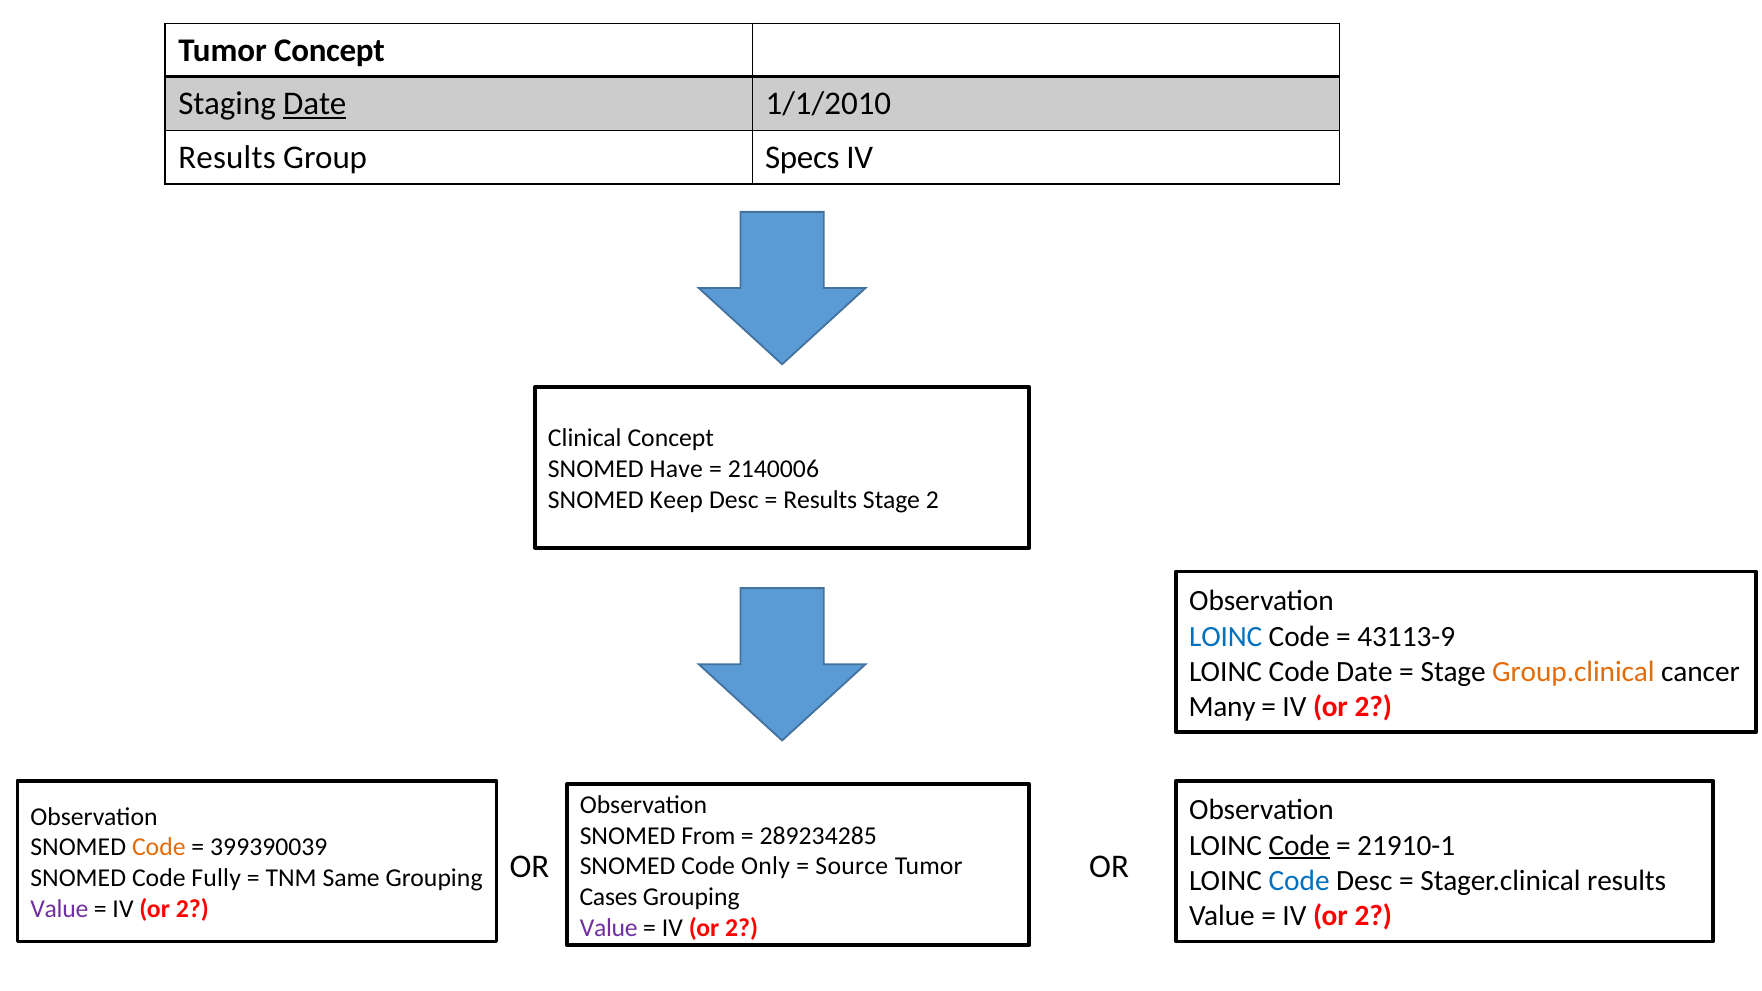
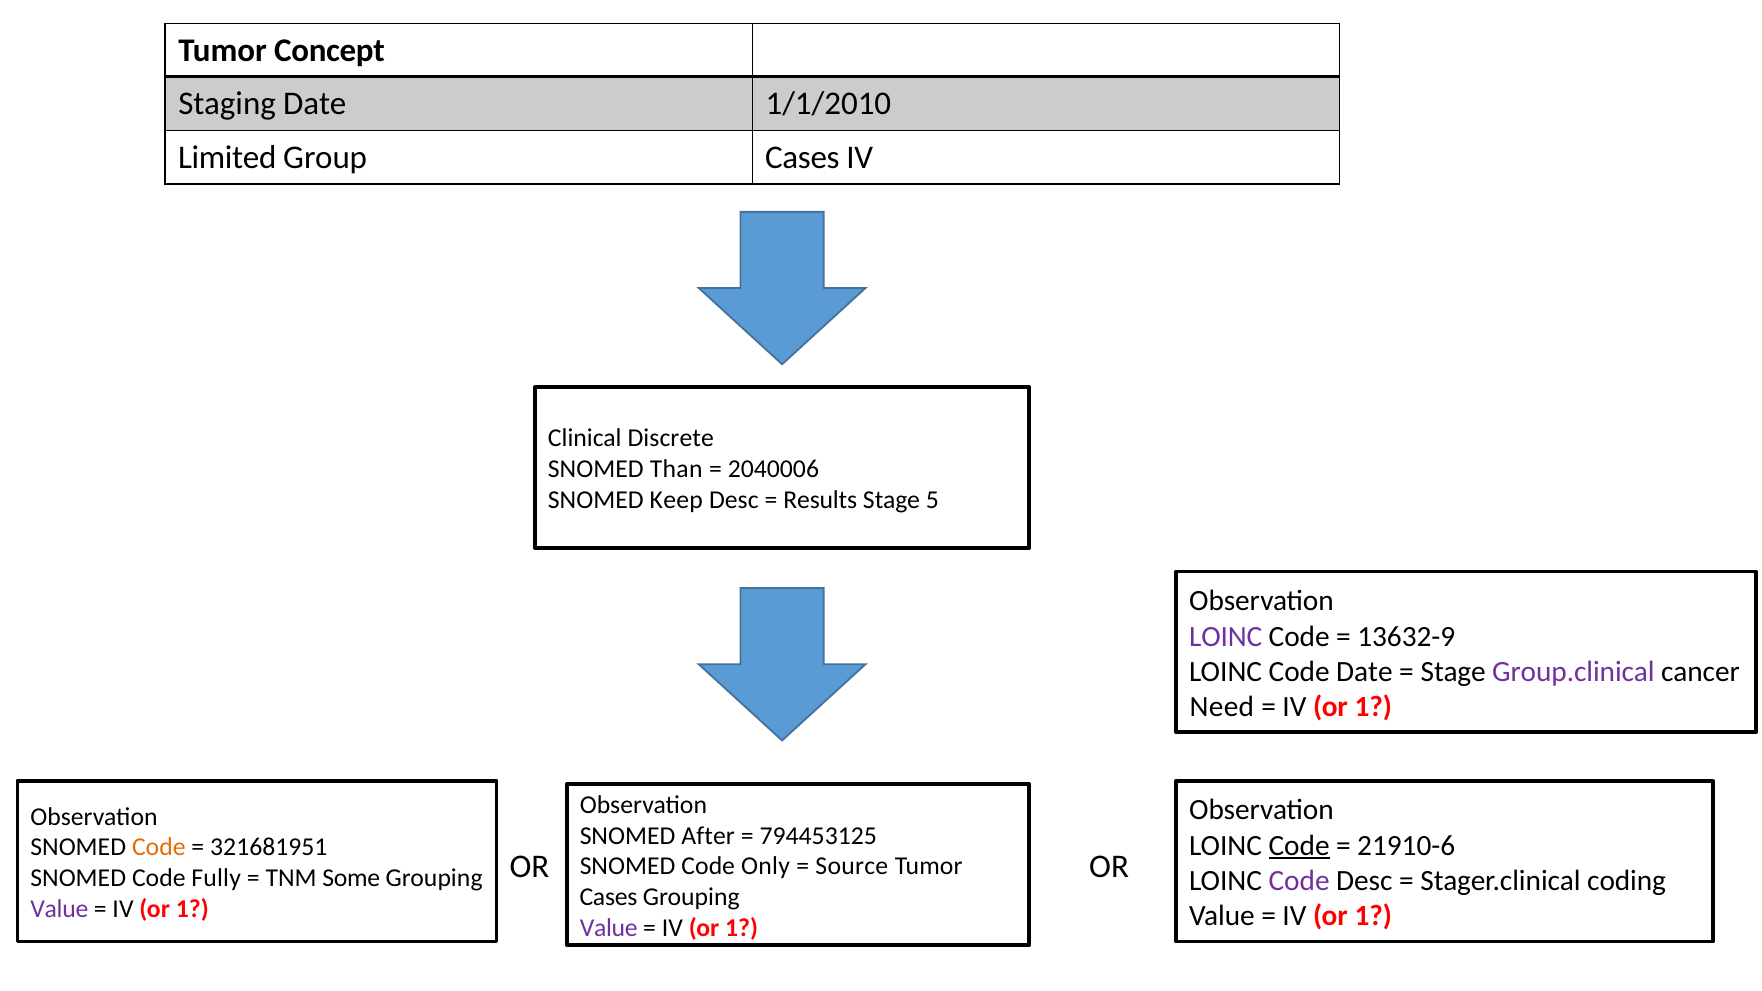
Date underline: present -> none (315, 104)
Results: Results -> Limited (227, 158)
Group Specs: Specs -> Cases (802, 158)
Clinical Concept: Concept -> Discrete (671, 438)
Have: Have -> Than (676, 469)
2140006: 2140006 -> 2040006 (773, 469)
Stage 2: 2 -> 5 (932, 500)
LOINC colour: blue -> purple (1226, 636)
43113-9: 43113-9 -> 13632-9 (1406, 636)
Group.clinical colour: orange -> purple (1573, 672)
Many: Many -> Need (1222, 707)
2: 2 -> 1 (1373, 707)
From: From -> After (708, 836)
289234285: 289234285 -> 794453125 (818, 836)
21910-1: 21910-1 -> 21910-6 (1406, 846)
399390039: 399390039 -> 321681951 (269, 848)
Same: Same -> Some (351, 878)
Code colour: blue -> purple (1299, 881)
Stager.clinical results: results -> coding (1627, 881)
2: 2 -> 1 (192, 909)
2: 2 -> 1 (1373, 916)
2: 2 -> 1 (742, 928)
